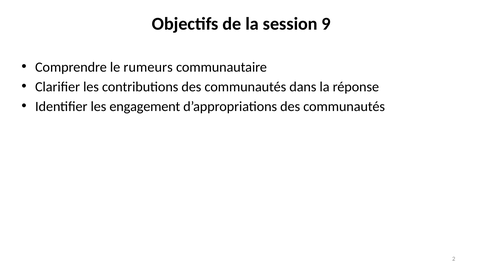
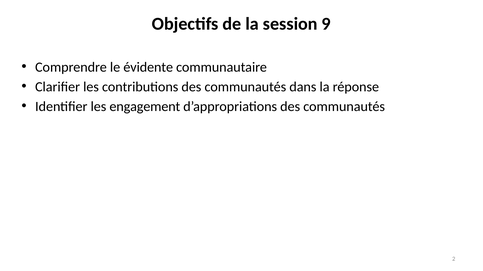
rumeurs: rumeurs -> évidente (148, 67)
